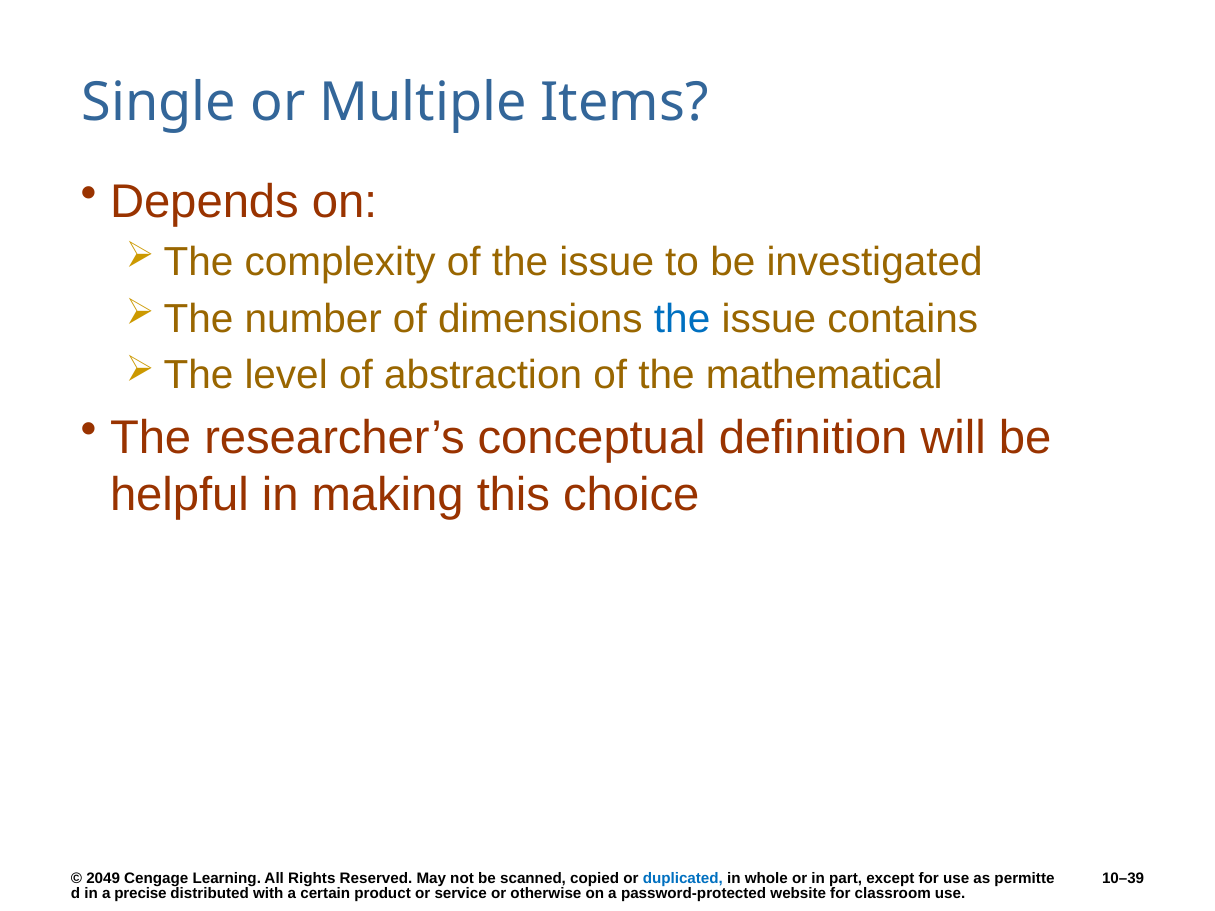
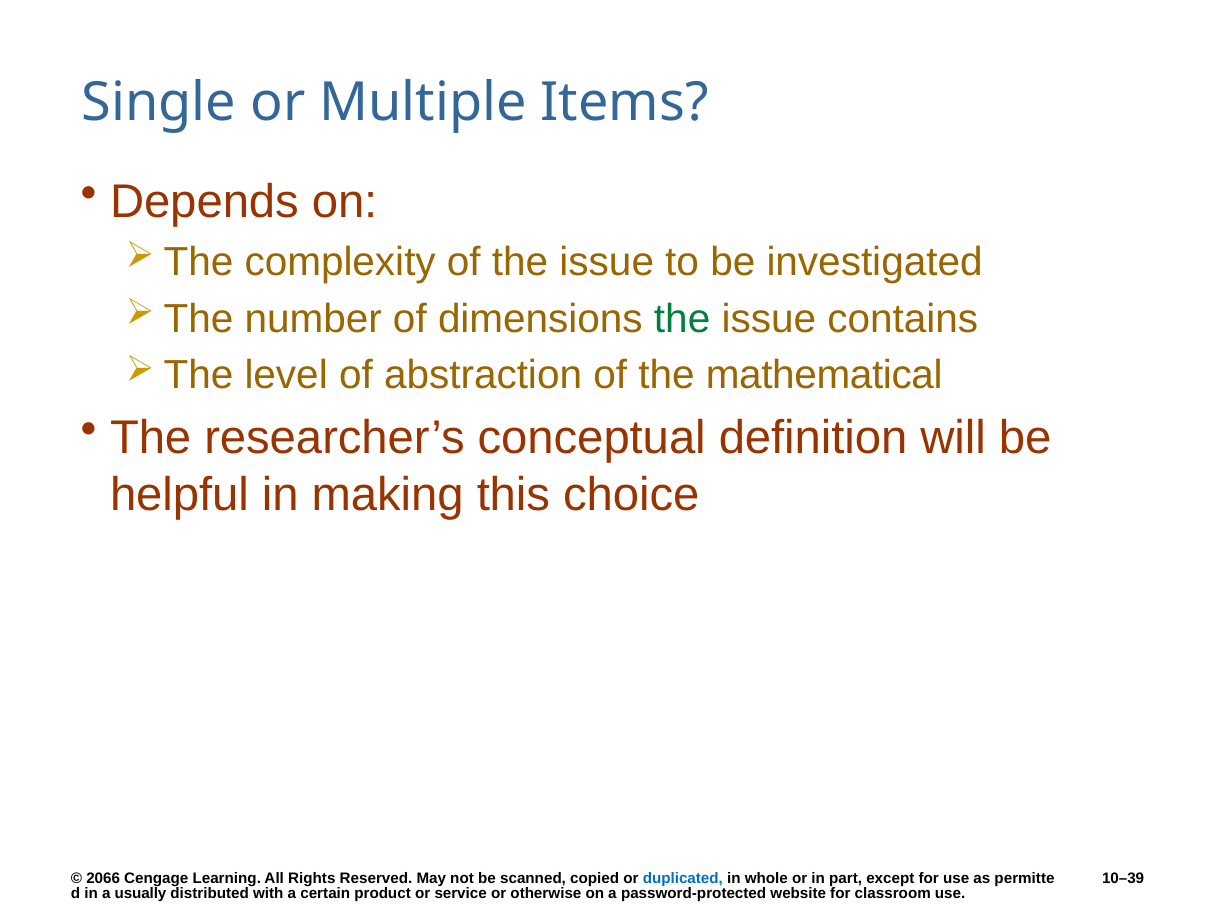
the colour: blue -> green (682, 319)
2049: 2049 -> 2066 (103, 879)
precise: precise -> usually (140, 894)
